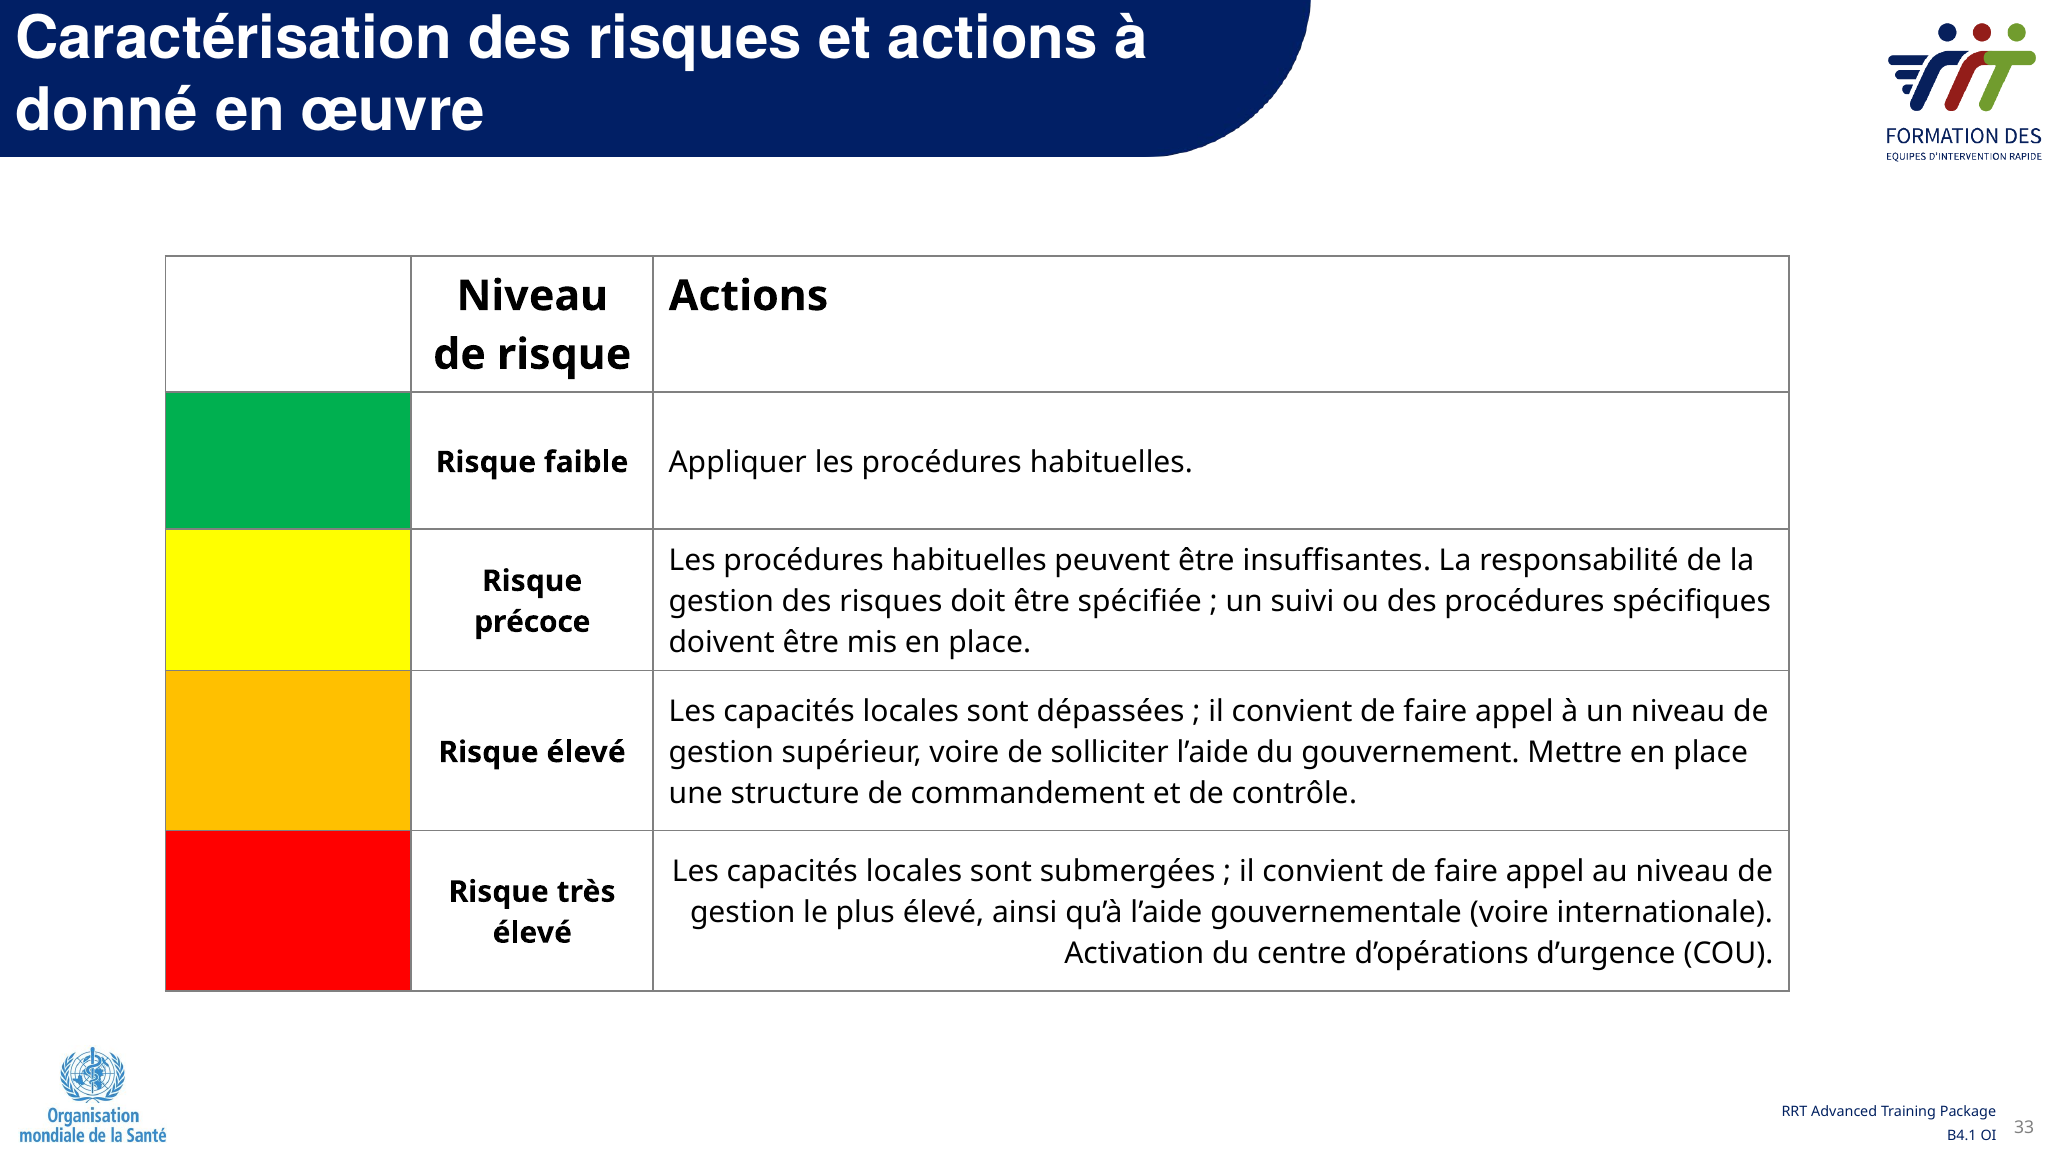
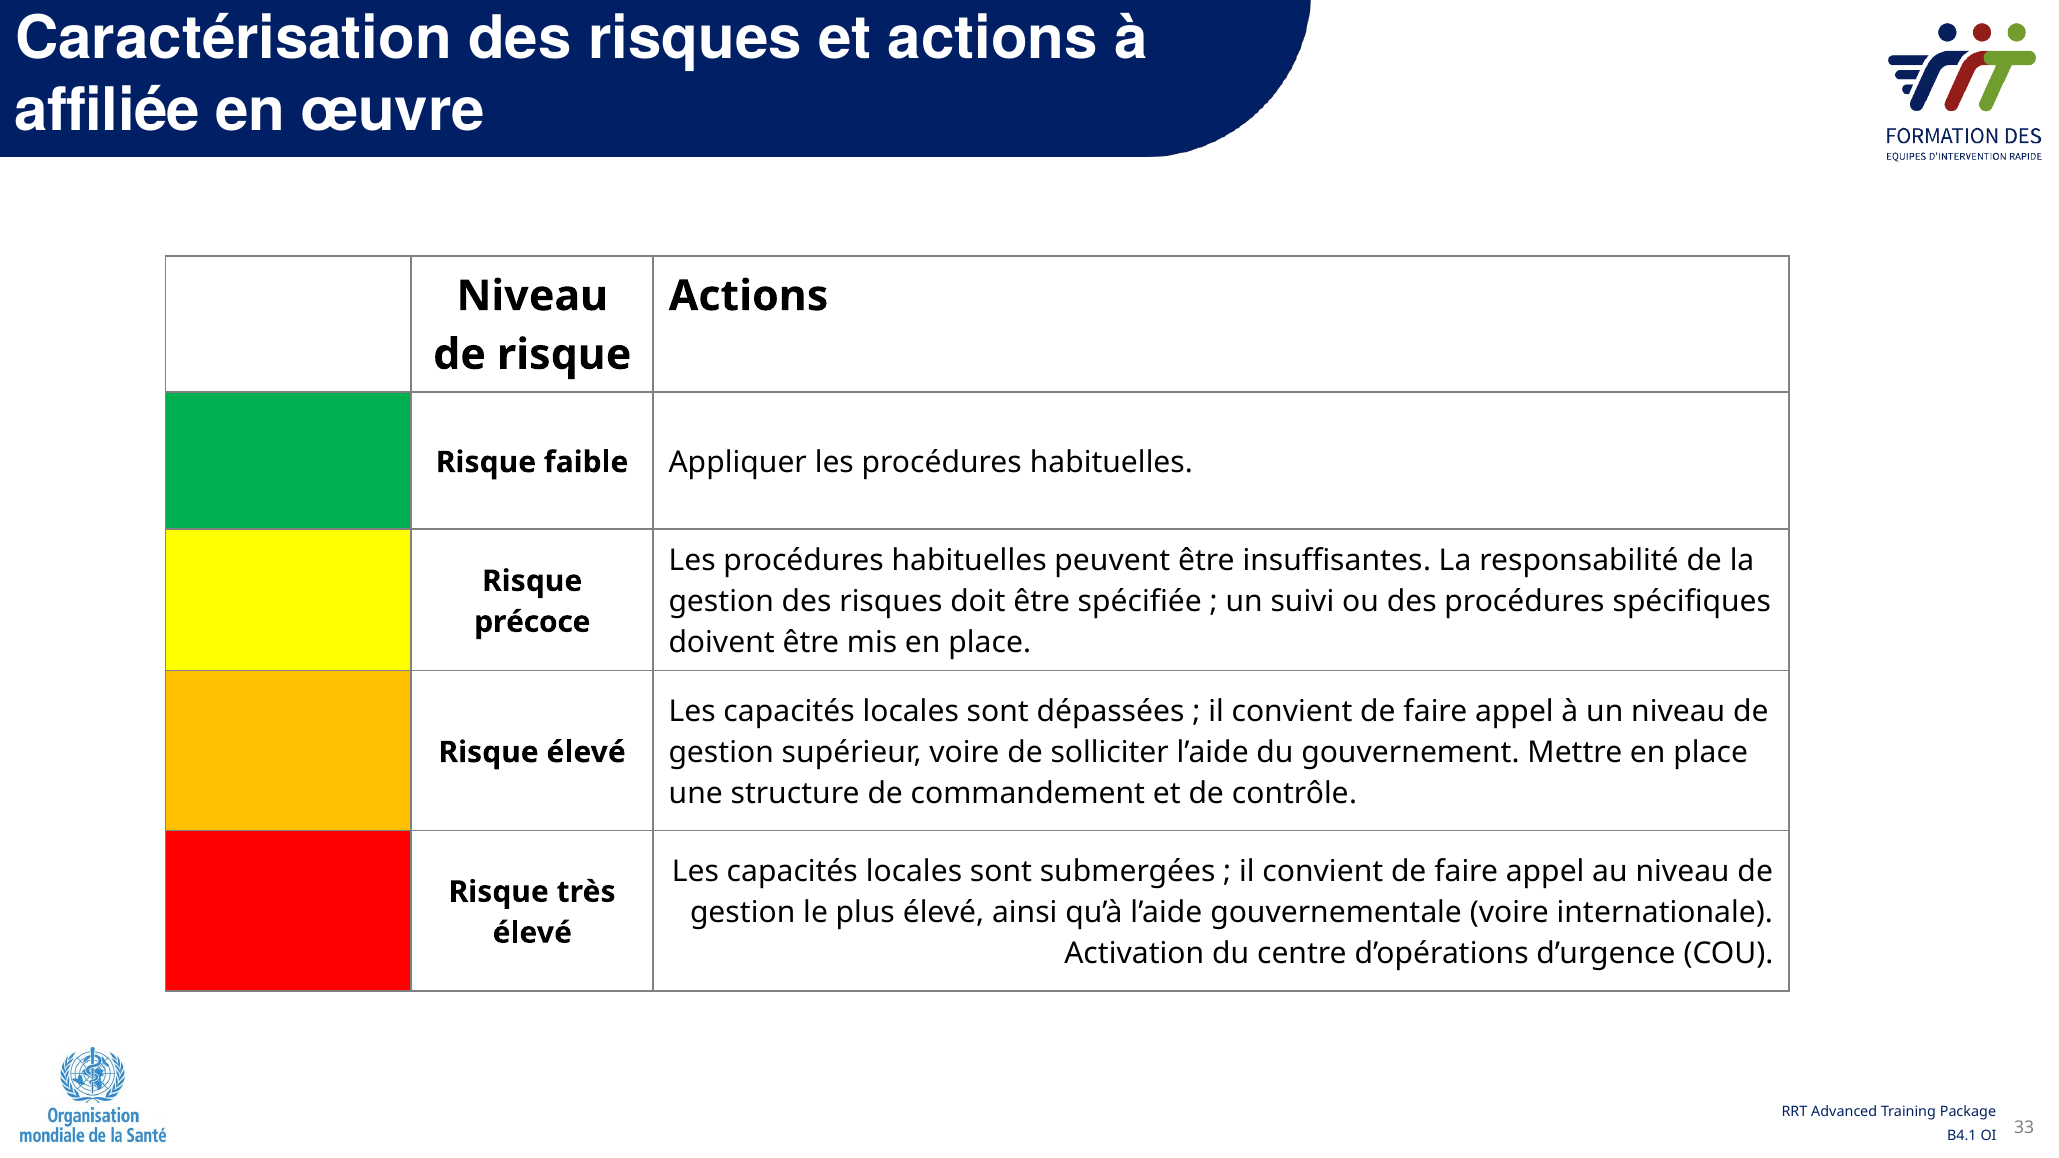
donné: donné -> affiliée (107, 111)
